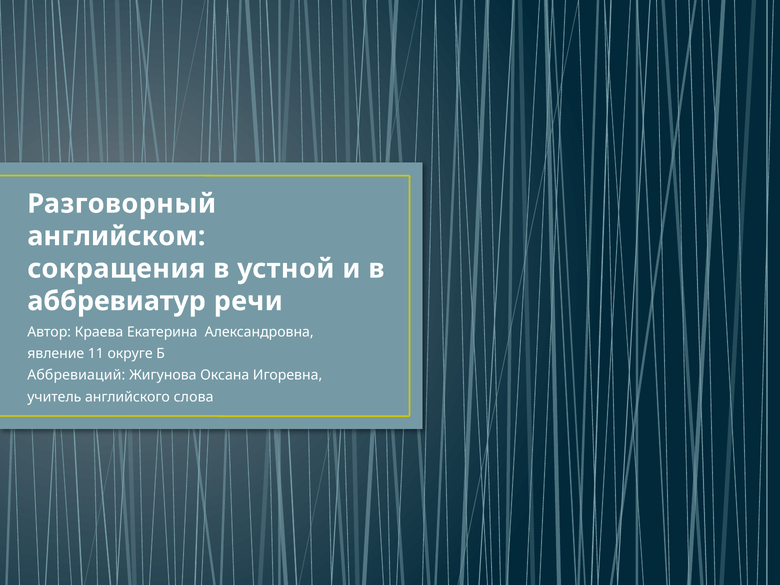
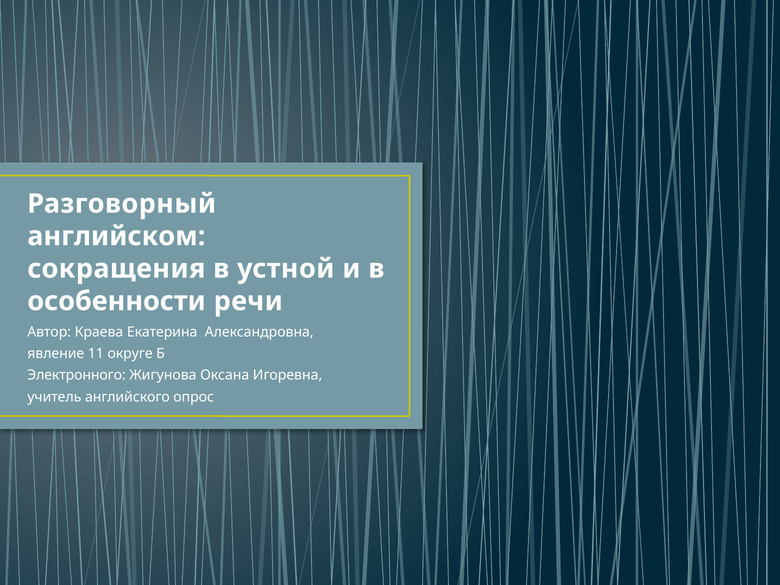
аббревиатур: аббревиатур -> особенности (117, 301)
Аббревиаций: Аббревиаций -> Электронного (76, 375)
слова: слова -> опрос (194, 397)
